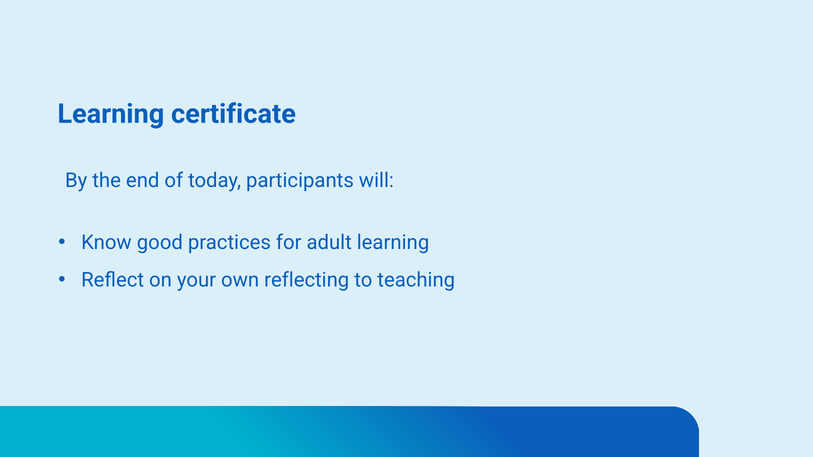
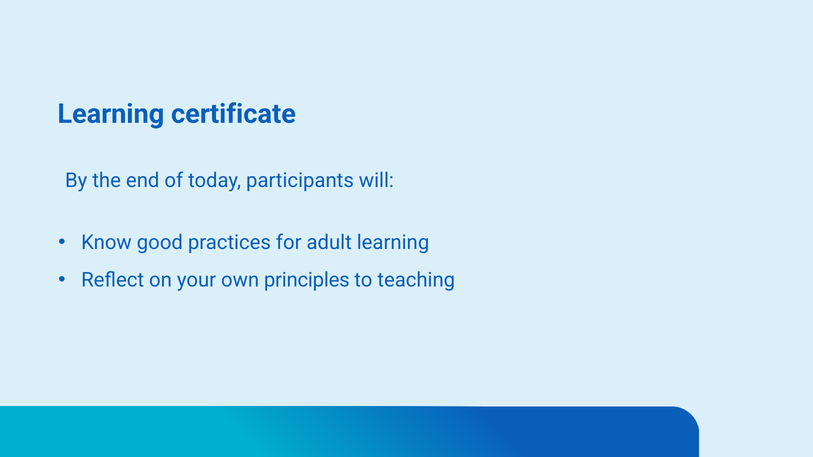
reflecting: reflecting -> principles (307, 280)
